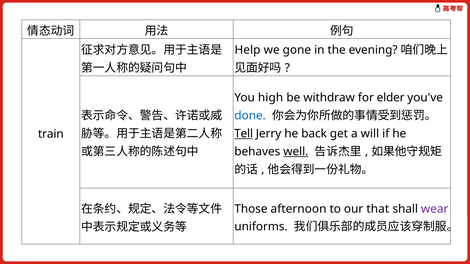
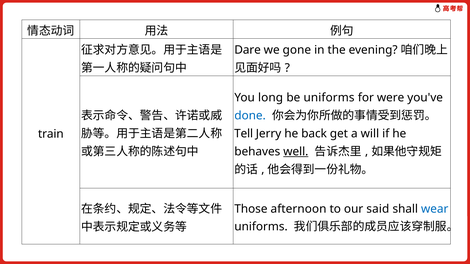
Help: Help -> Dare (248, 50)
high: high -> long (271, 98)
be withdraw: withdraw -> uniforms (329, 98)
elder: elder -> were (391, 98)
Tell underline: present -> none (244, 134)
that: that -> said (378, 209)
wear colour: purple -> blue (435, 209)
